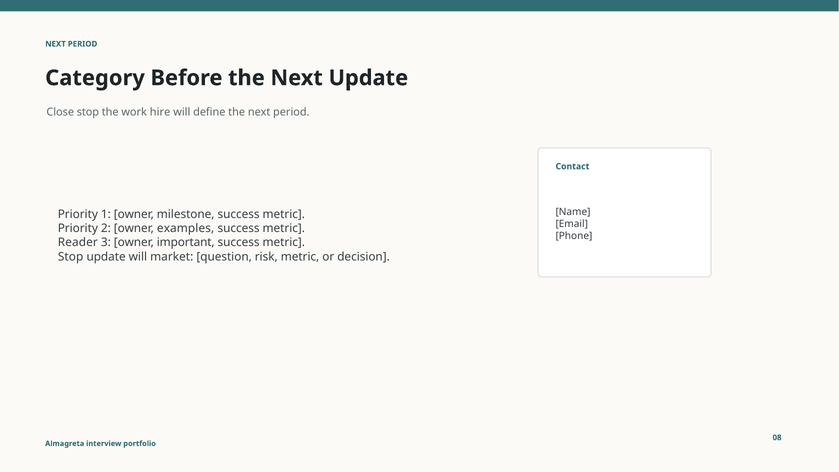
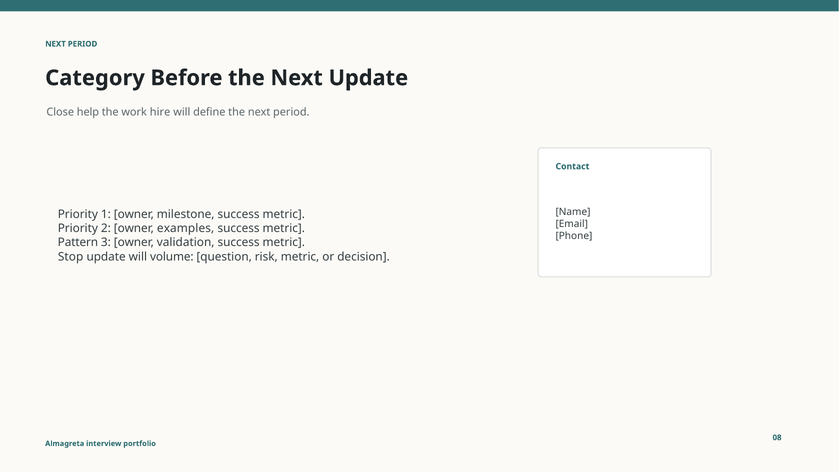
Close stop: stop -> help (88, 112)
Reader: Reader -> Pattern (78, 243)
important: important -> validation (186, 243)
market: market -> volume (172, 257)
